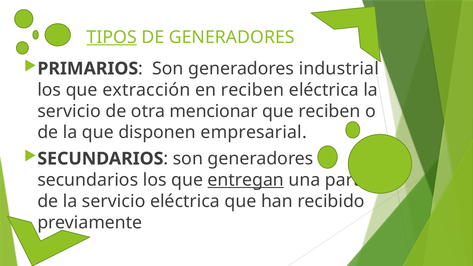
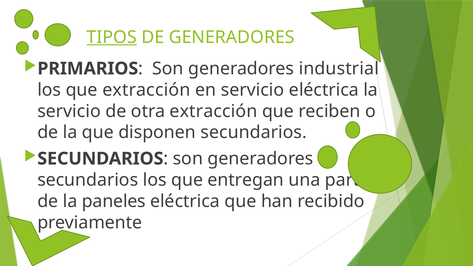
en reciben: reciben -> servicio (253, 90)
otra mencionar: mencionar -> extracción (213, 111)
disponen empresarial: empresarial -> secundarios (254, 132)
entregan underline: present -> none (246, 180)
de la servicio: servicio -> paneles (114, 201)
